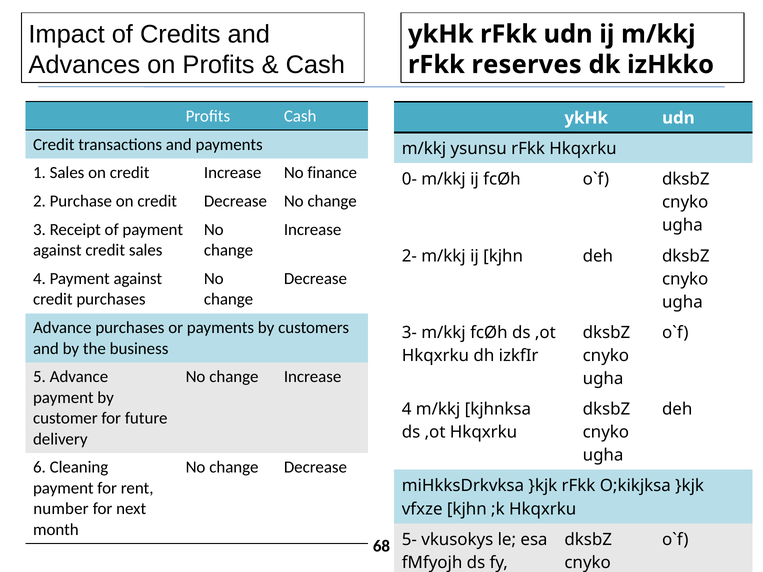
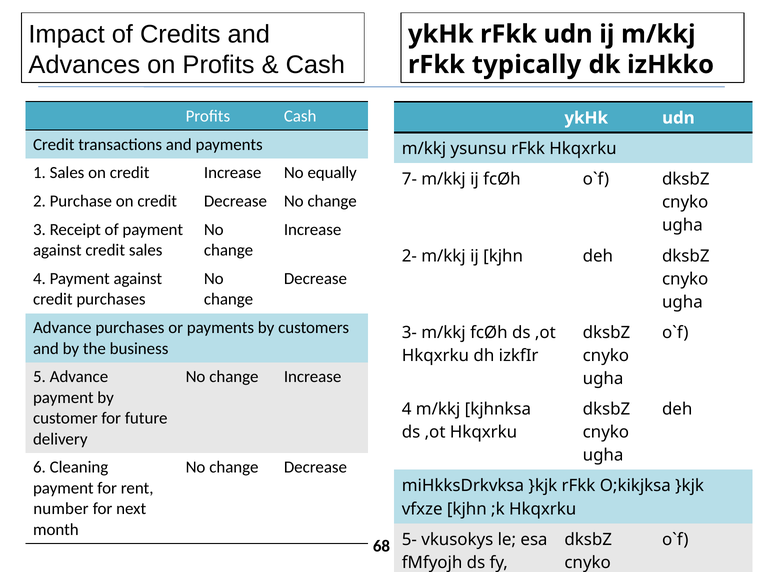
reserves: reserves -> typically (527, 65)
finance: finance -> equally (332, 173)
0-: 0- -> 7- (409, 179)
